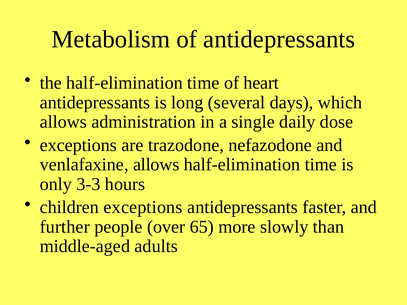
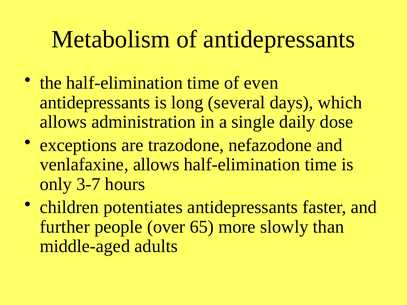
heart: heart -> even (261, 83)
3-3: 3-3 -> 3-7 (88, 184)
children exceptions: exceptions -> potentiates (143, 207)
